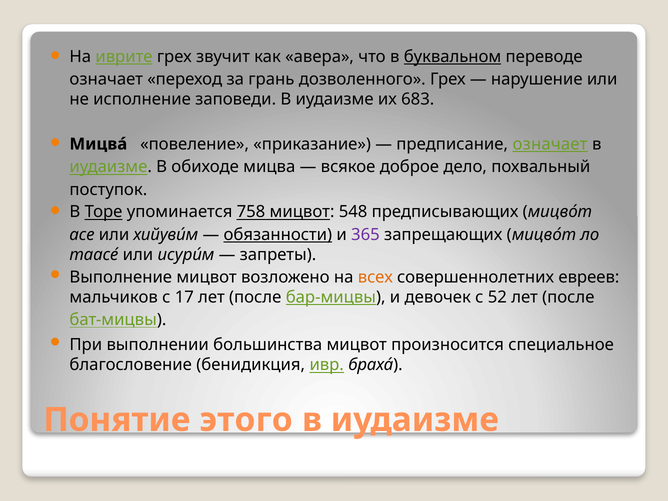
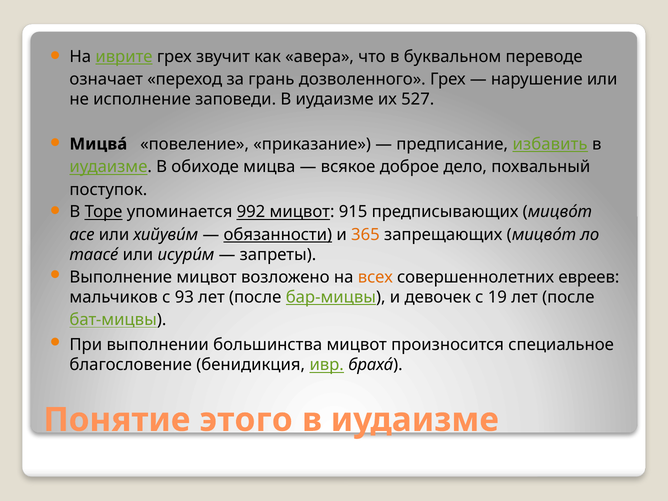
буквальном underline: present -> none (453, 57)
683: 683 -> 527 (418, 99)
предписание означает: означает -> избавить (550, 144)
758: 758 -> 992 (251, 212)
548: 548 -> 915 (353, 212)
365 colour: purple -> orange (365, 235)
17: 17 -> 93 (184, 297)
52: 52 -> 19 (497, 297)
